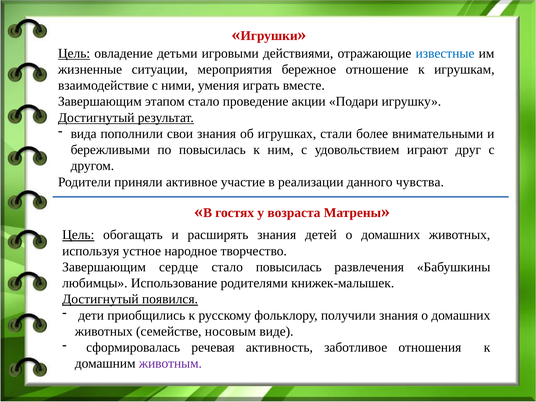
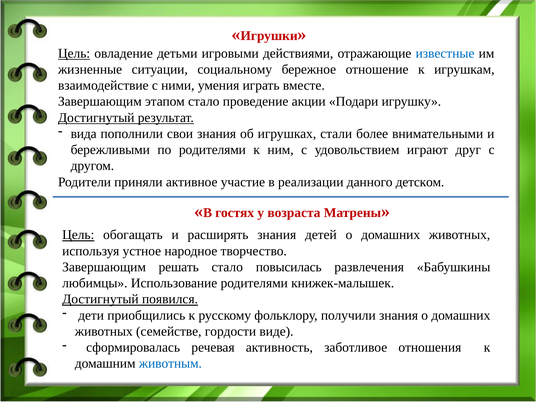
мероприятия: мероприятия -> социальному (235, 69)
по повысилась: повысилась -> родителями (212, 150)
чувства: чувства -> детском (420, 182)
сердце: сердце -> решать (179, 267)
носовым: носовым -> гордости (231, 331)
животным colour: purple -> blue (170, 364)
